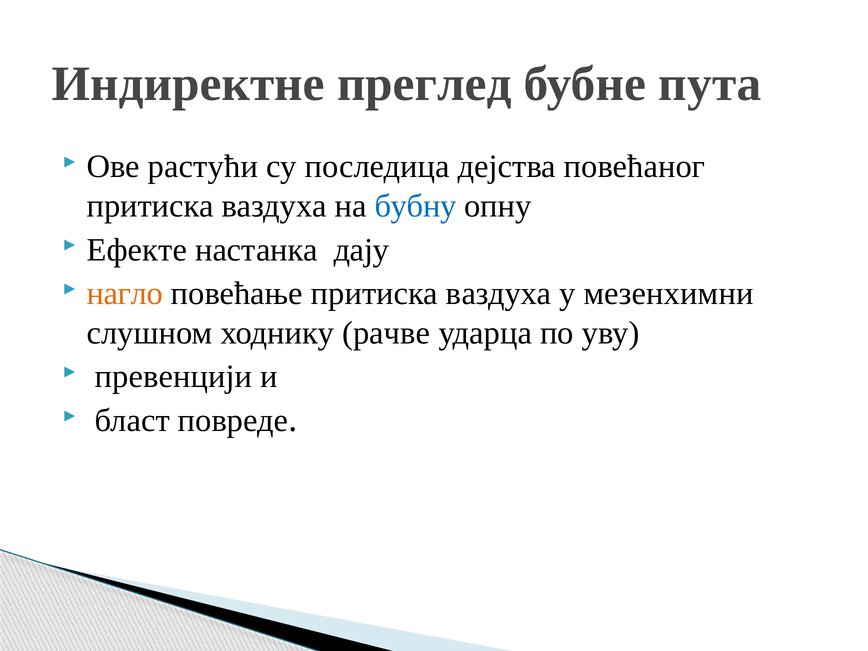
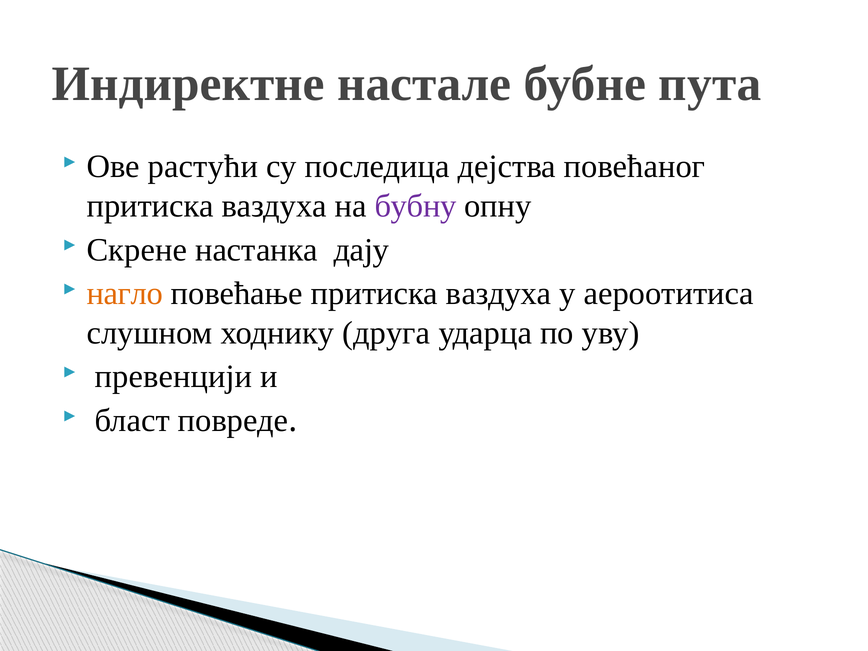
преглед: преглед -> настале (424, 84)
бубну colour: blue -> purple (416, 206)
Ефекте: Ефекте -> Скрене (137, 250)
мезенхимни: мезенхимни -> аероотитиса (669, 294)
рачве: рачве -> друга (386, 333)
